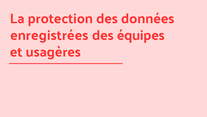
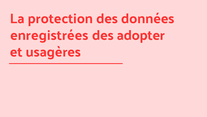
équipes: équipes -> adopter (141, 35)
